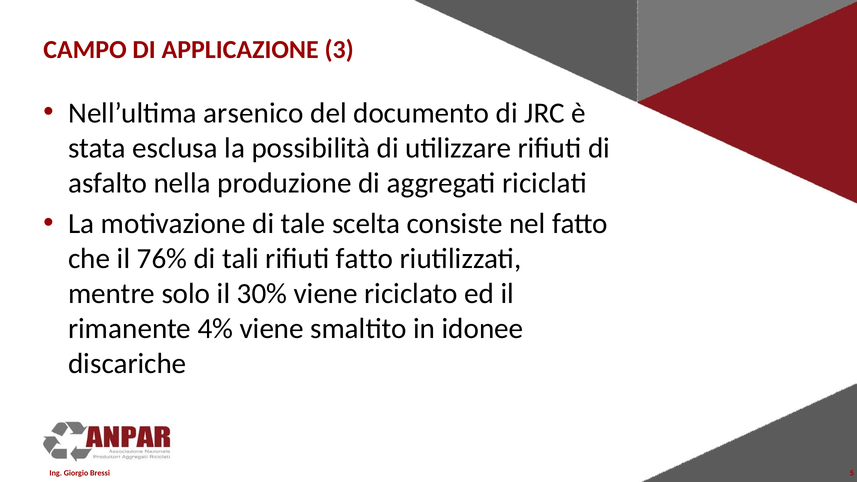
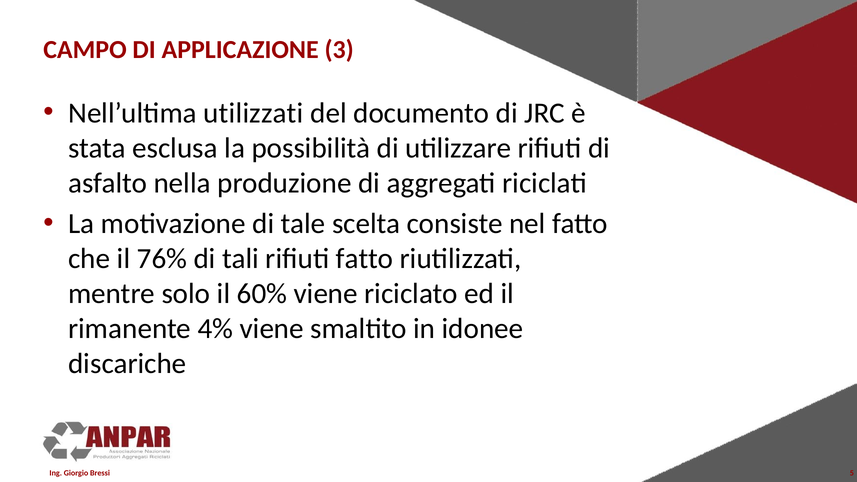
arsenico: arsenico -> utilizzati (253, 113)
30%: 30% -> 60% (262, 294)
